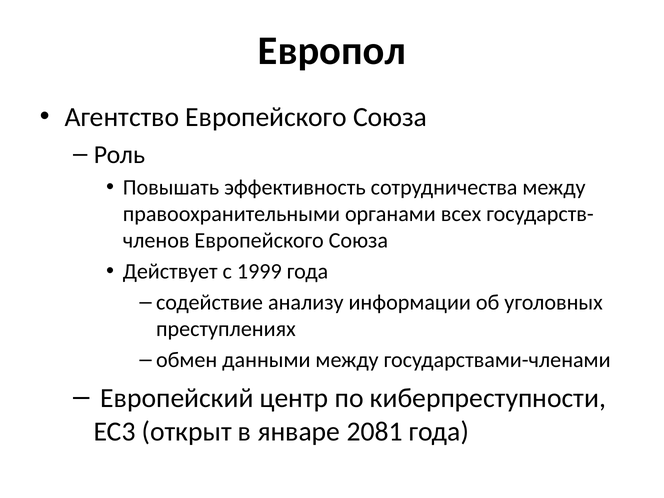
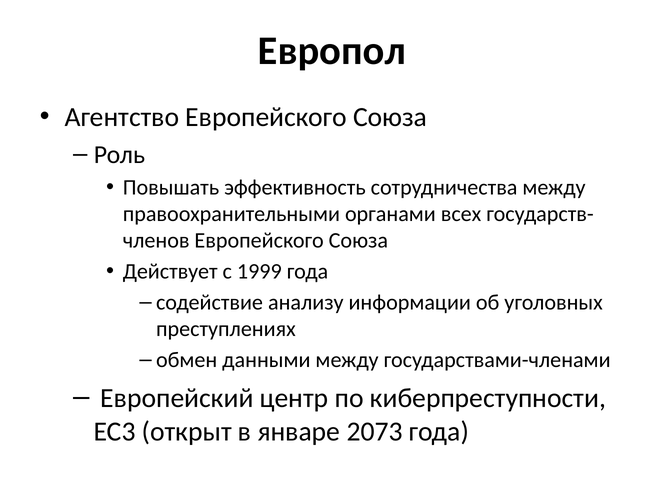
2081: 2081 -> 2073 (375, 432)
